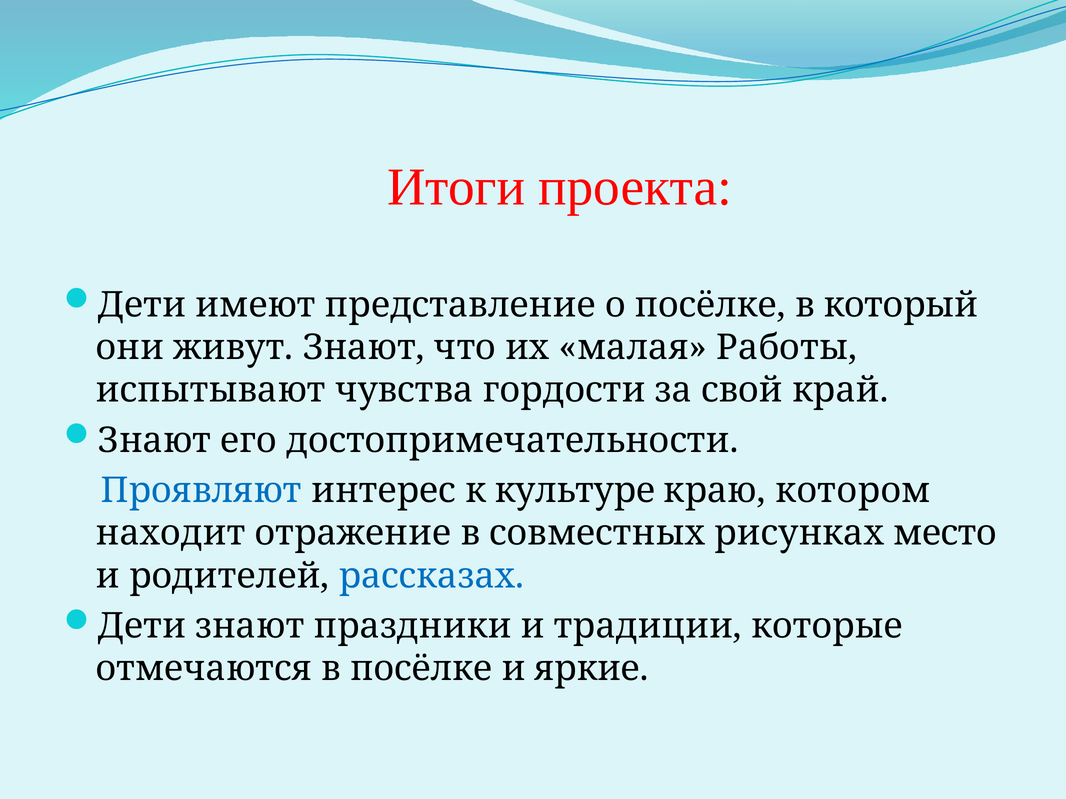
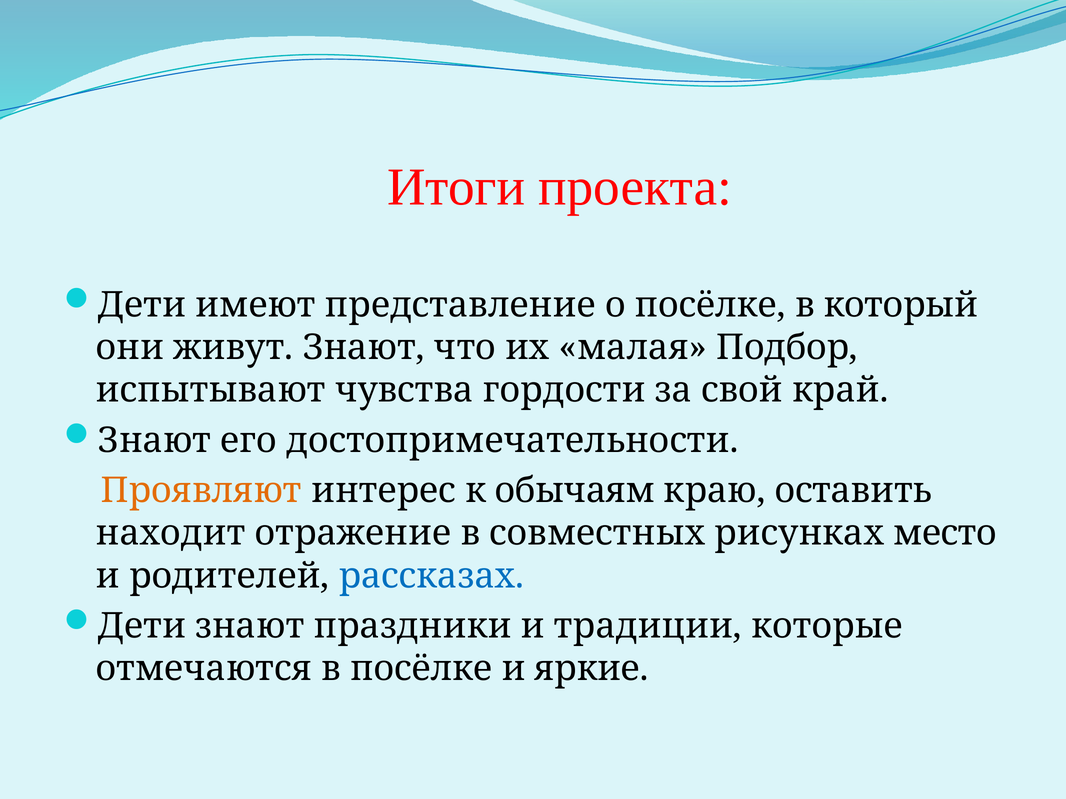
Работы: Работы -> Подбор (787, 348)
Проявляют colour: blue -> orange (201, 491)
культуре: культуре -> обычаям (575, 491)
котором: котором -> оставить (853, 491)
